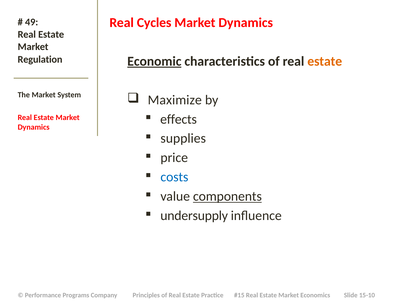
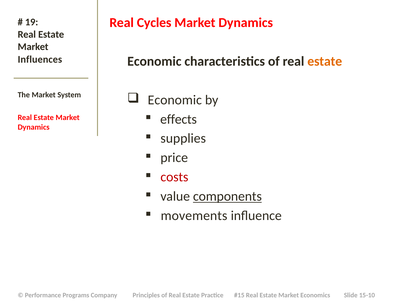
49: 49 -> 19 (32, 22)
Regulation: Regulation -> Influences (40, 59)
Economic underline: present -> none (154, 61)
Maximize: Maximize -> Economic (175, 100)
costs colour: blue -> red (174, 177)
undersupply: undersupply -> movements (194, 216)
